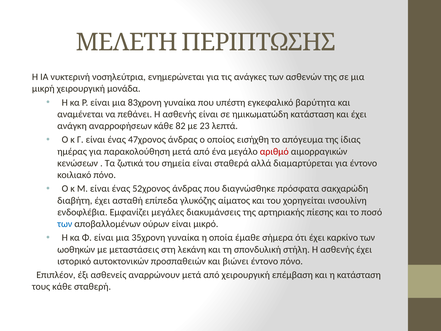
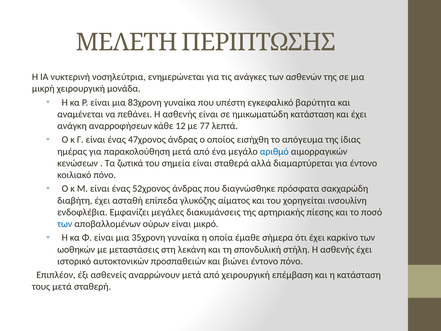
82: 82 -> 12 (181, 126)
23: 23 -> 77 (205, 126)
αριθμό colour: red -> blue (274, 151)
τους κάθε: κάθε -> μετά (62, 287)
